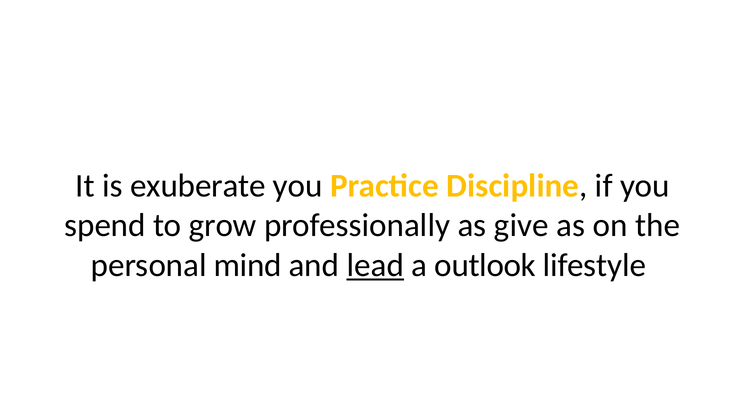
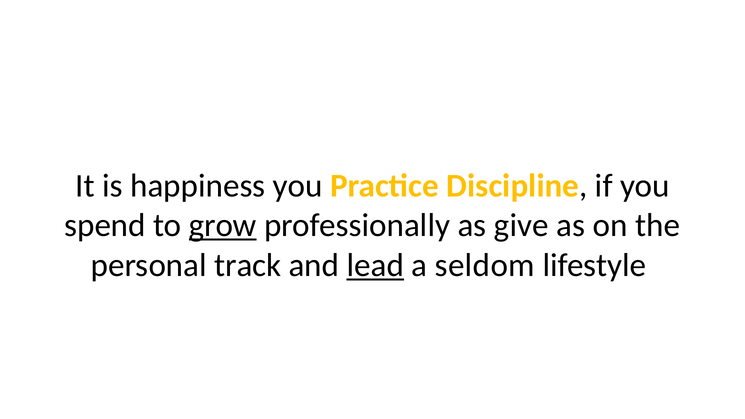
exuberate: exuberate -> happiness (198, 186)
grow underline: none -> present (223, 226)
mind: mind -> track (248, 265)
outlook: outlook -> seldom (485, 265)
